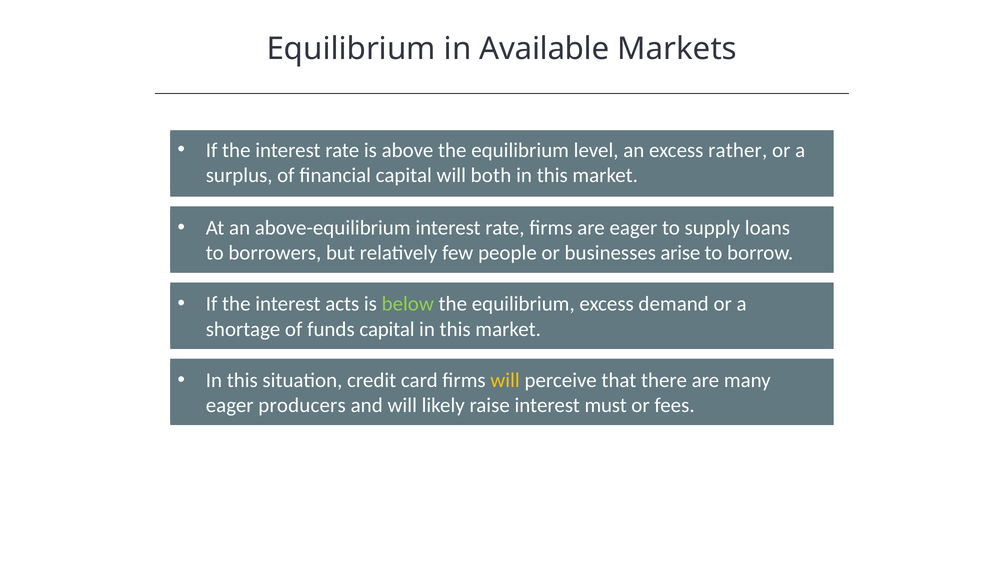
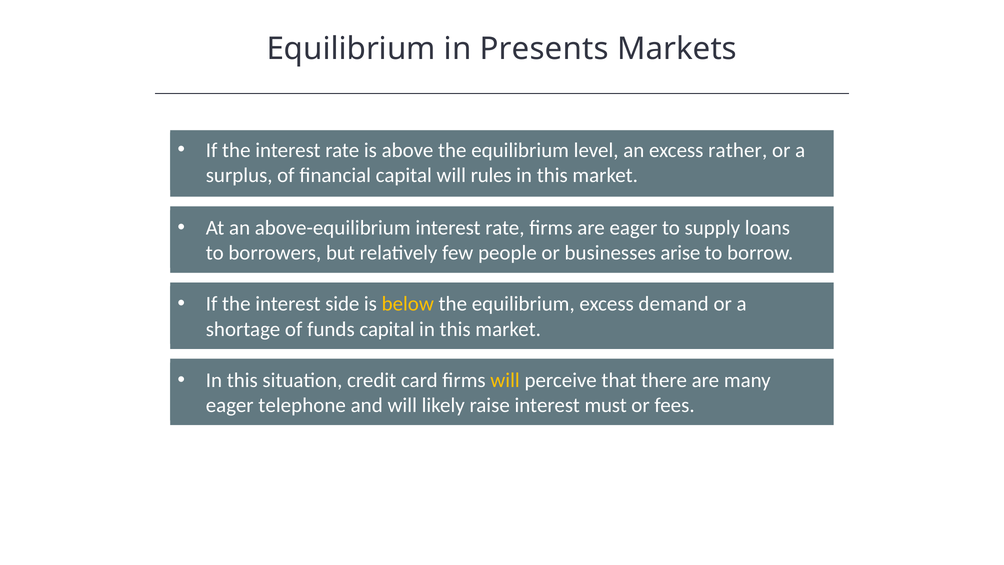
Available: Available -> Presents (544, 49)
both: both -> rules (491, 175)
acts: acts -> side (342, 304)
below colour: light green -> yellow (408, 304)
producers: producers -> telephone (302, 405)
